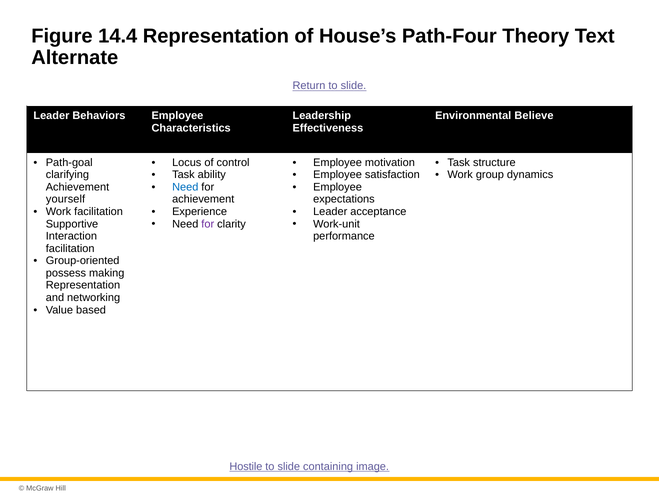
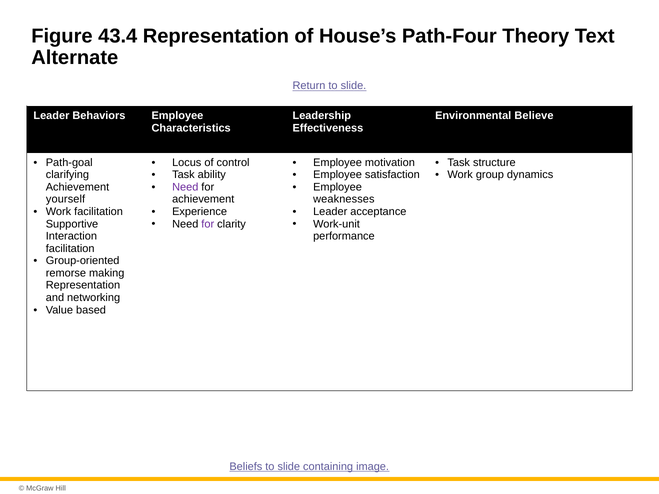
14.4: 14.4 -> 43.4 (118, 36)
Need colour: blue -> purple (185, 187)
expectations: expectations -> weaknesses (344, 199)
possess: possess -> remorse (66, 273)
Hostile: Hostile -> Beliefs (246, 467)
